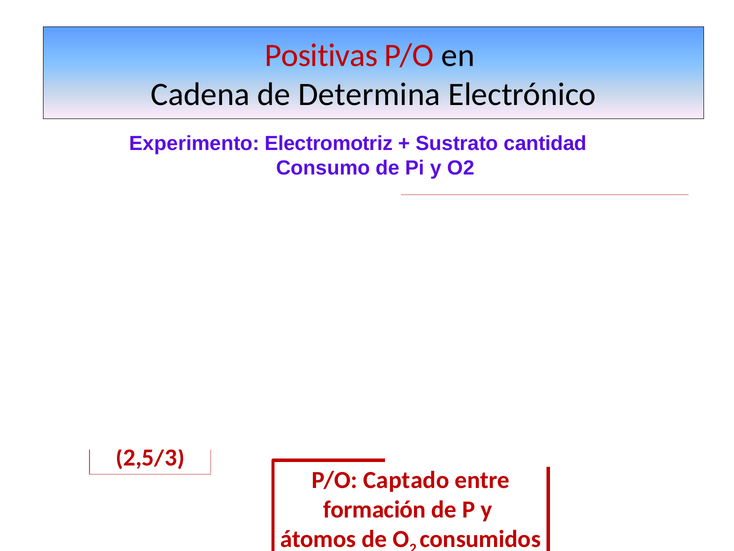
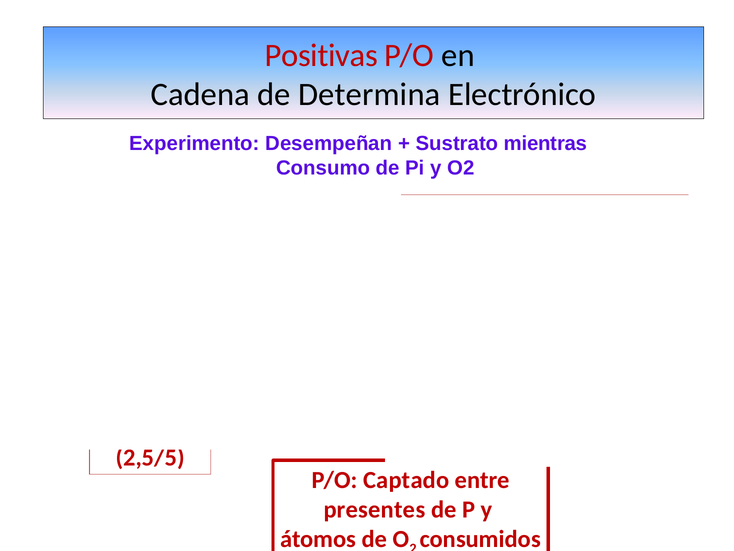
Electromotriz: Electromotriz -> Desempeñan (329, 143)
cantidad: cantidad -> mientras (545, 143)
2,5/3: 2,5/3 -> 2,5/5 (150, 457)
formación: formación -> presentes (374, 509)
